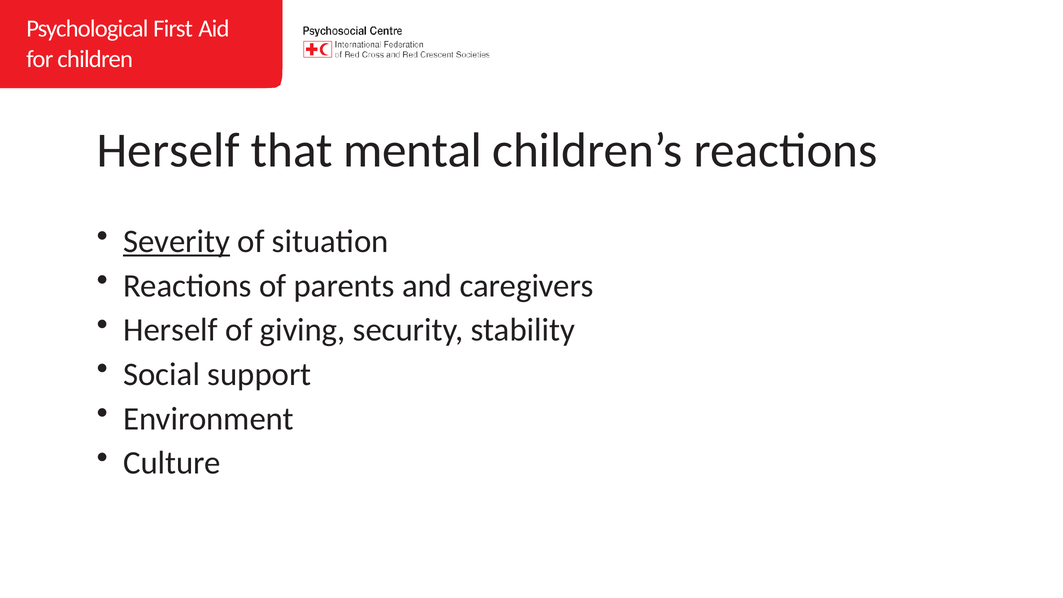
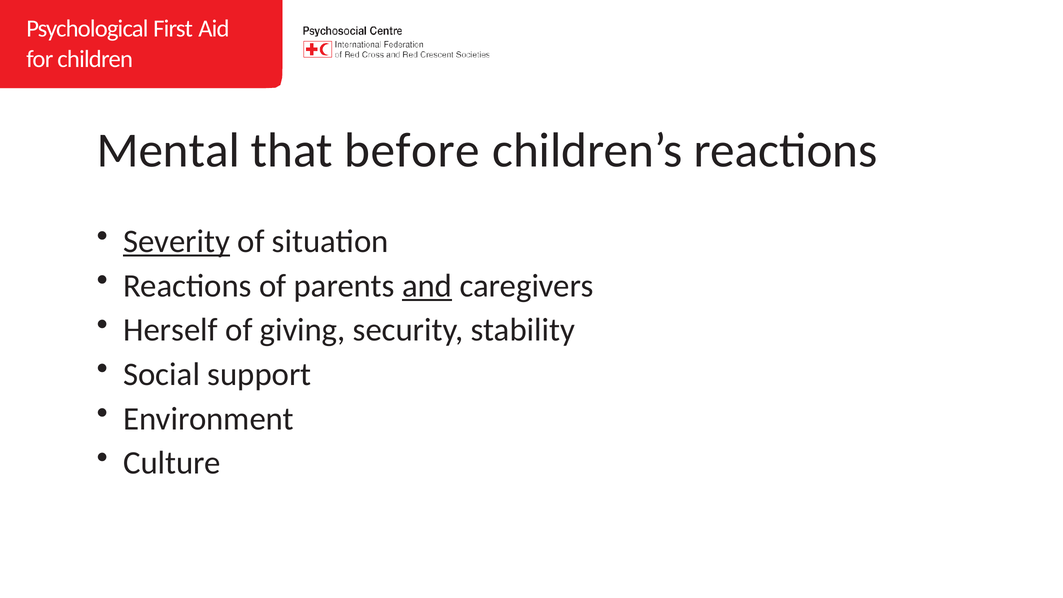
Herself: Herself -> Mental (168, 150)
mental: mental -> before (412, 150)
and underline: none -> present (427, 286)
